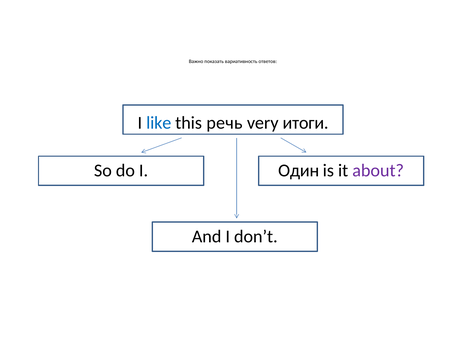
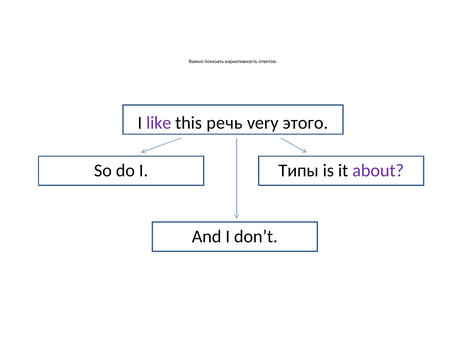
like colour: blue -> purple (159, 123)
итоги: итоги -> этого (305, 123)
Один: Один -> Типы (299, 171)
